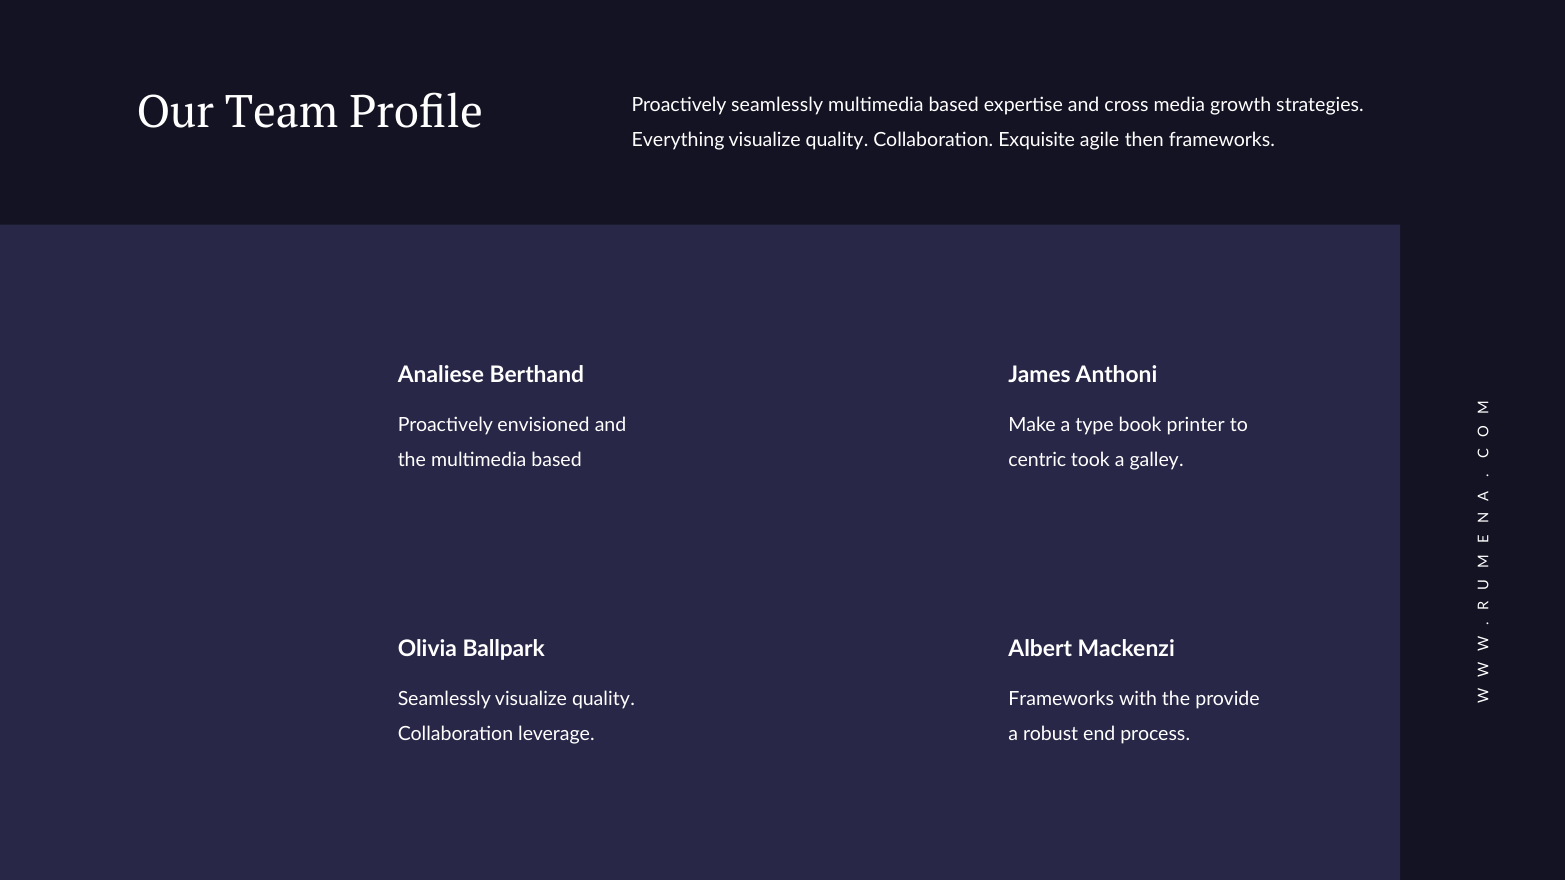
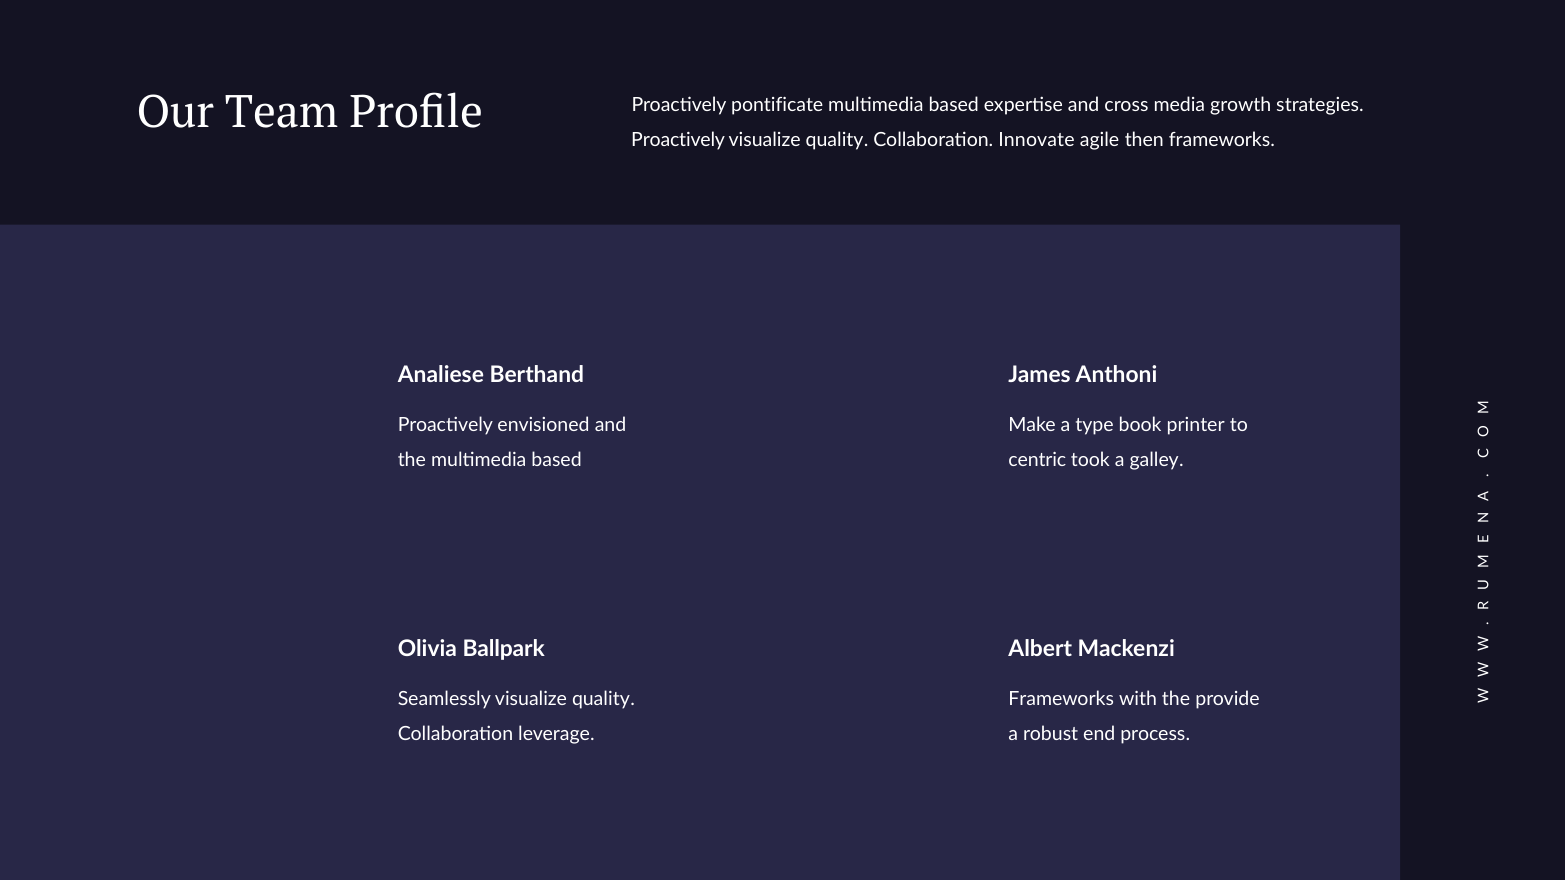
Proactively seamlessly: seamlessly -> pontificate (777, 105)
Everything: Everything -> Proactively (678, 140)
Exquisite: Exquisite -> Innovate (1037, 140)
